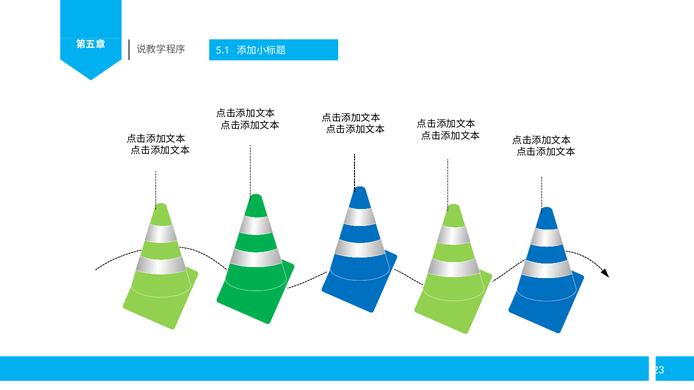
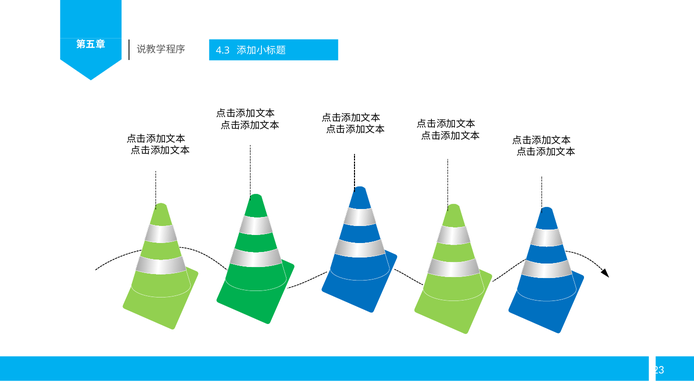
5.1: 5.1 -> 4.3 (223, 51)
